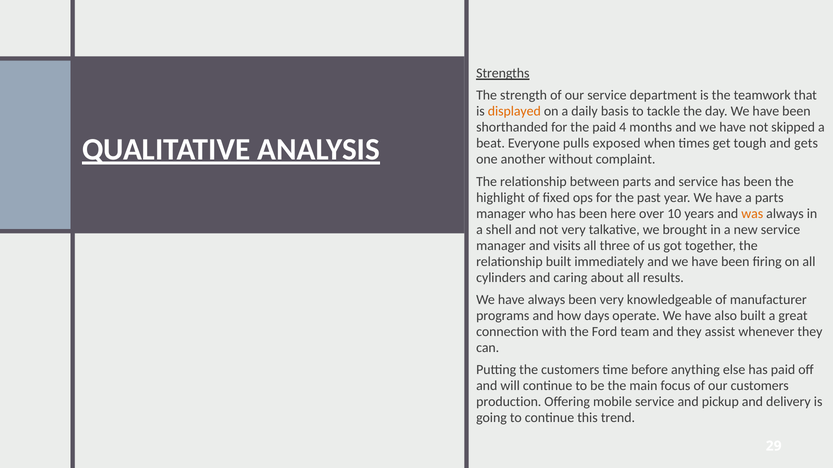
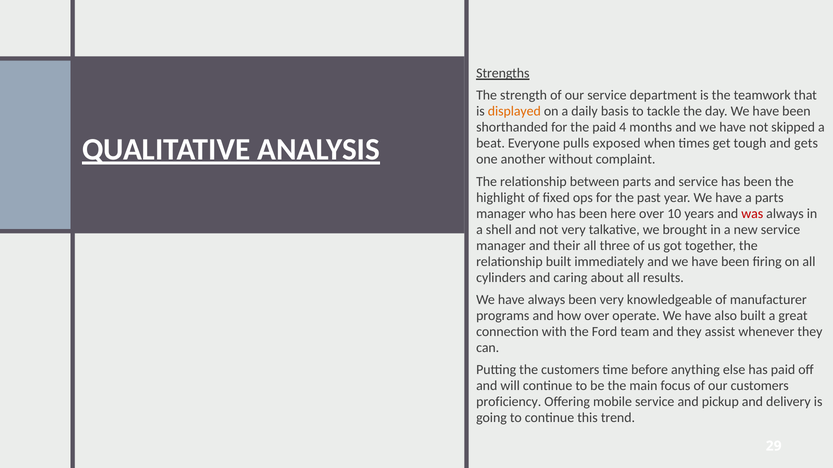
was colour: orange -> red (752, 214)
visits: visits -> their (567, 246)
how days: days -> over (597, 316)
production: production -> proficiency (509, 402)
